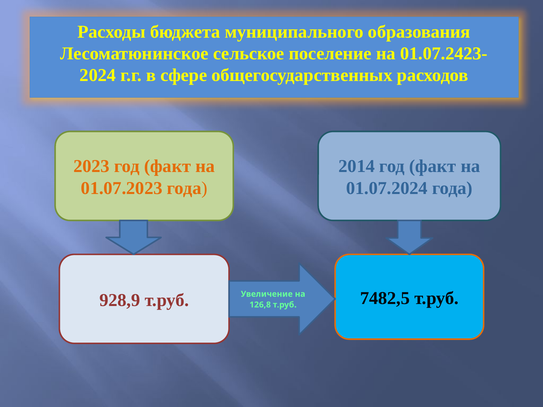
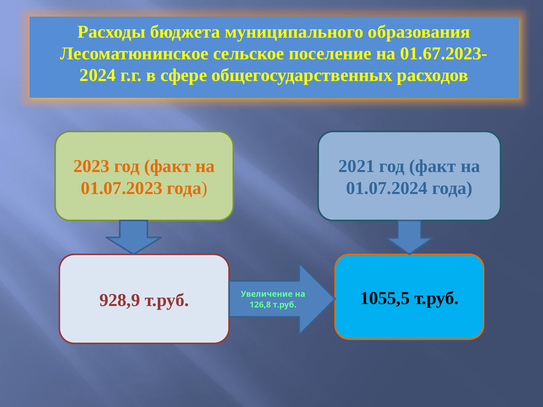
01.07.2423-: 01.07.2423- -> 01.67.2023- (444, 53)
2014: 2014 -> 2021 (357, 166)
7482,5: 7482,5 -> 1055,5 (385, 298)
